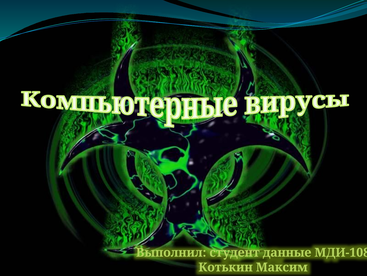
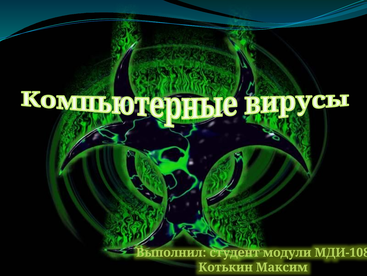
данные: данные -> модули (287, 252)
